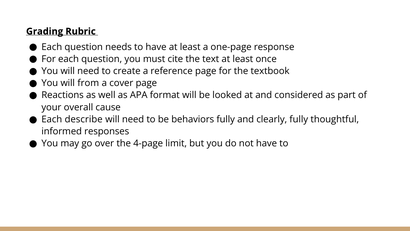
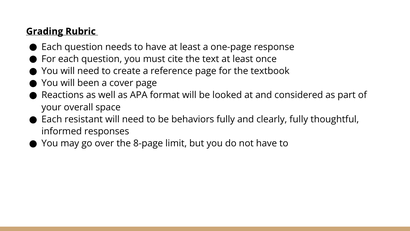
from: from -> been (88, 83)
cause: cause -> space (108, 107)
describe: describe -> resistant (84, 119)
4-page: 4-page -> 8-page (148, 143)
